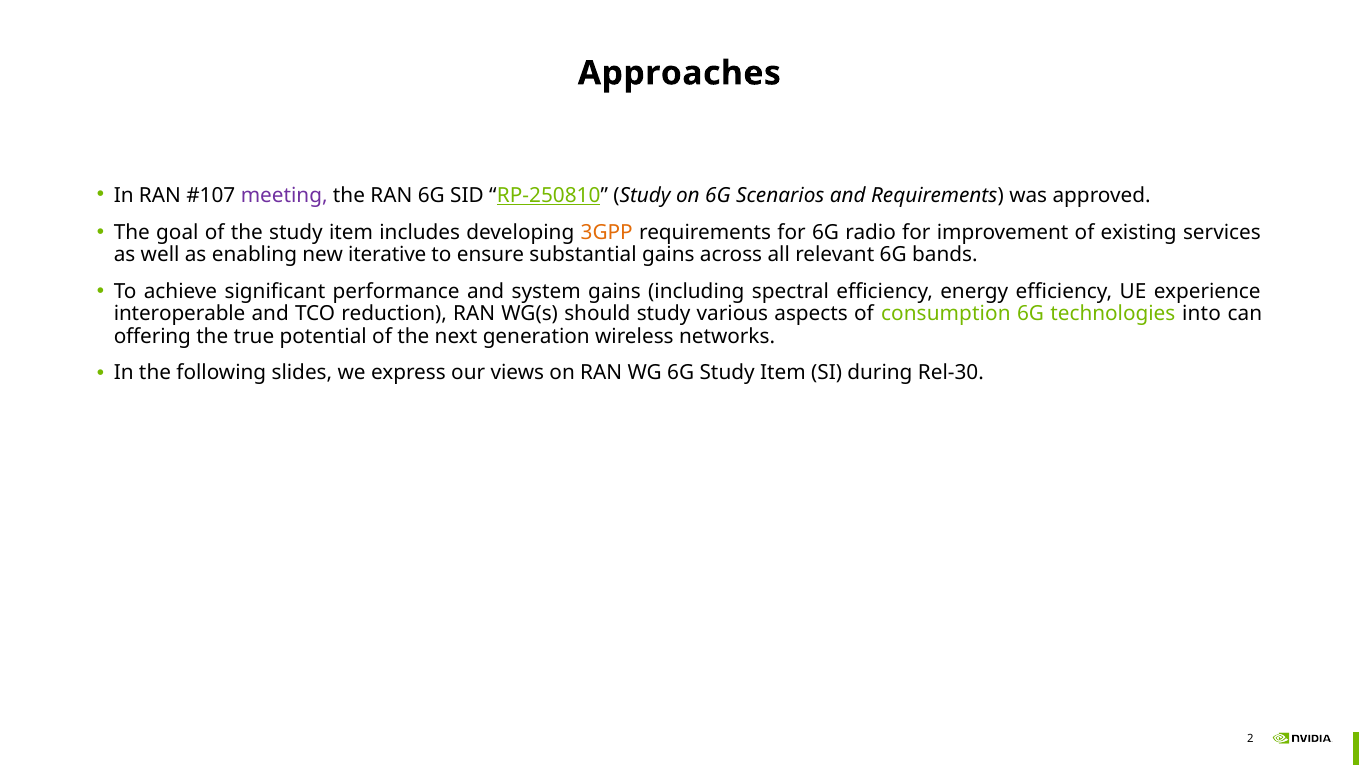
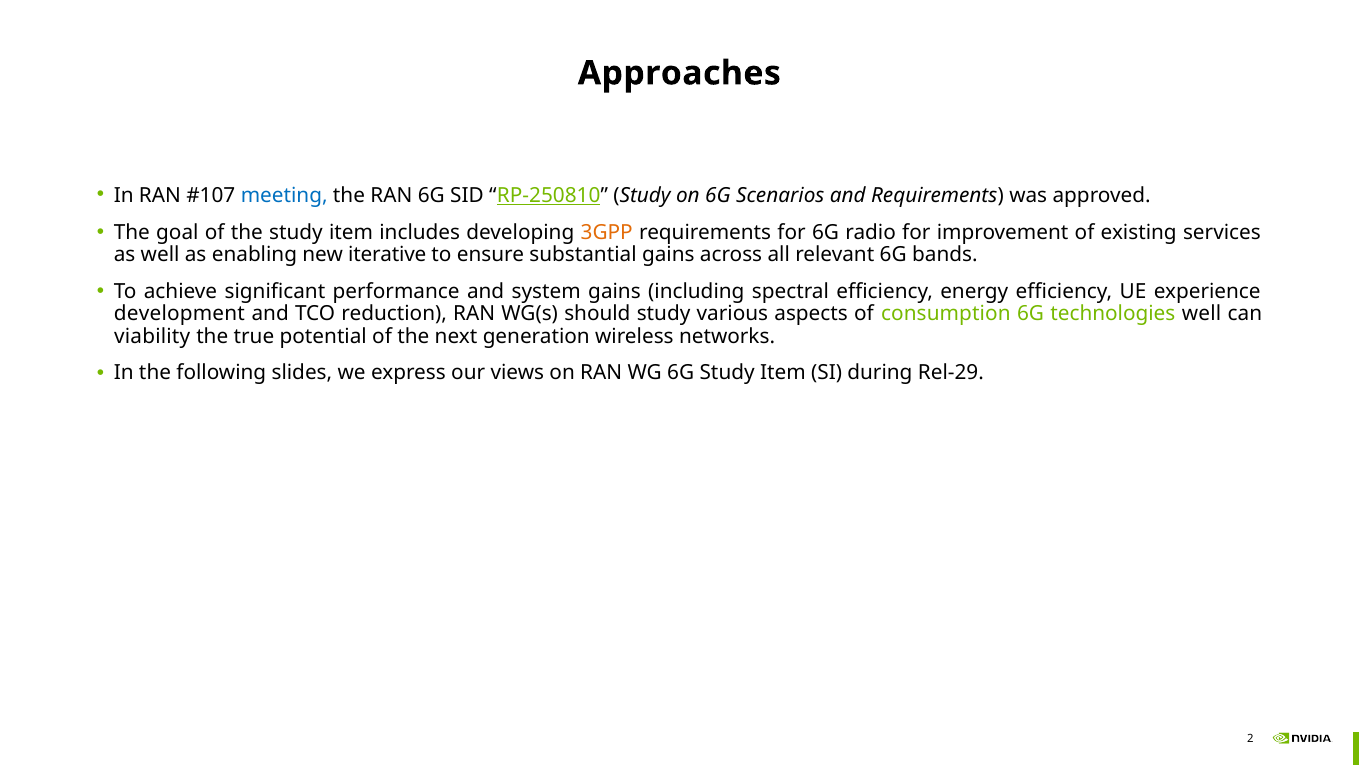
meeting colour: purple -> blue (284, 195)
interoperable: interoperable -> development (179, 314)
technologies into: into -> well (1202, 314)
offering: offering -> viability (152, 336)
Rel-30: Rel-30 -> Rel-29 (951, 373)
